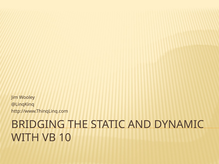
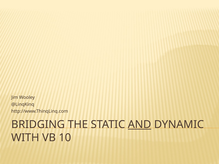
AND underline: none -> present (140, 125)
